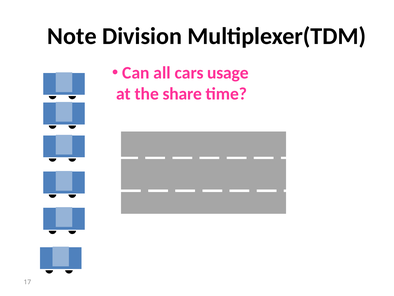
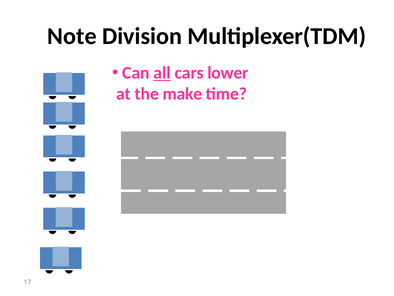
all underline: none -> present (162, 73)
usage: usage -> lower (228, 73)
share: share -> make (182, 94)
